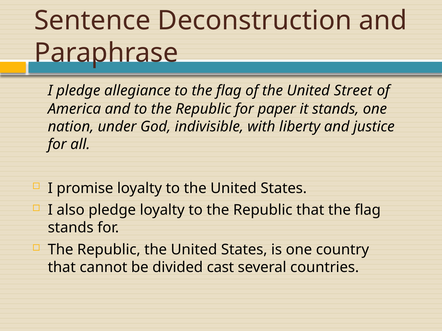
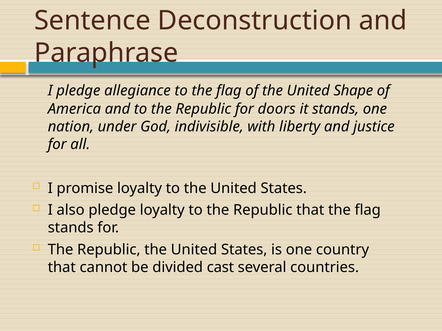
Street: Street -> Shape (353, 91)
paper: paper -> doors (277, 109)
